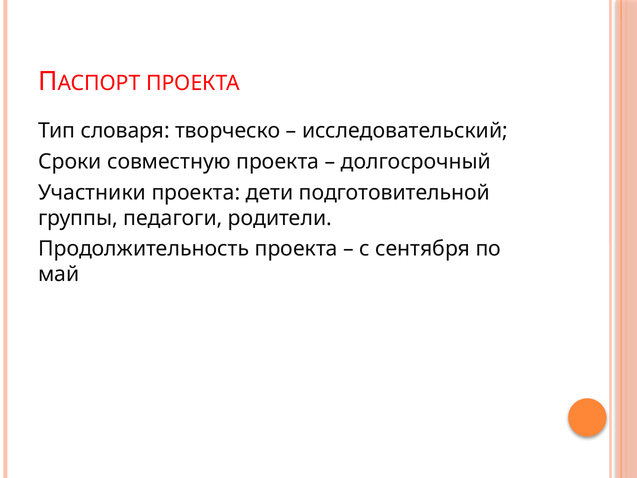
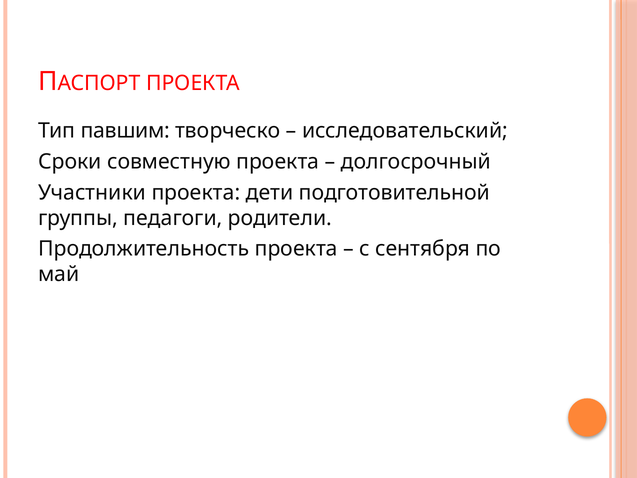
словаря: словаря -> павшим (125, 131)
